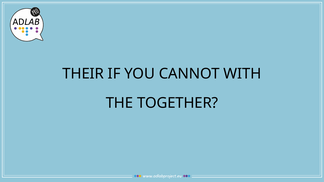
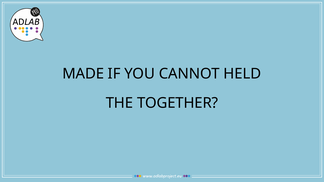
THEIR: THEIR -> MADE (83, 74)
WITH: WITH -> HELD (242, 74)
